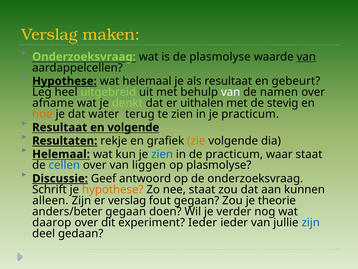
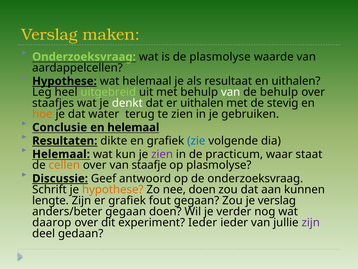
van underline: present -> none (306, 57)
en gebeurt: gebeurt -> uithalen (296, 81)
de namen: namen -> behulp (279, 92)
afname: afname -> staafjes (53, 103)
denkt colour: light green -> white (127, 103)
je practicum: practicum -> gebruiken (250, 114)
Resultaat: Resultaat -> Conclusie (60, 127)
en volgende: volgende -> helemaal (133, 127)
rekje: rekje -> dikte (114, 141)
zie colour: orange -> blue (196, 141)
zien colour: blue -> purple (162, 154)
cellen colour: blue -> orange (64, 165)
liggen: liggen -> staafje (149, 165)
nee staat: staat -> doen (202, 189)
alleen: alleen -> lengte (50, 200)
er verslag: verslag -> grafiek (127, 200)
je theorie: theorie -> verslag (277, 200)
zijn colour: blue -> purple (311, 222)
